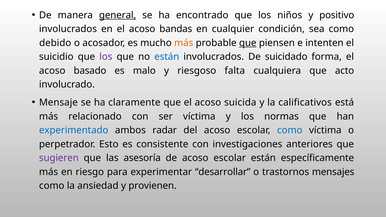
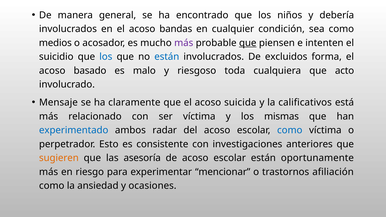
general underline: present -> none (118, 15)
positivo: positivo -> debería (337, 15)
debido: debido -> medios (55, 43)
más colour: orange -> purple (184, 43)
los colour: purple -> blue (106, 57)
suicidado: suicidado -> excluidos (286, 57)
falta: falta -> toda (235, 71)
normas: normas -> mismas (282, 116)
sugieren colour: purple -> orange (59, 158)
específicamente: específicamente -> oportunamente (317, 158)
desarrollar: desarrollar -> mencionar (223, 172)
mensajes: mensajes -> afiliación (333, 172)
provienen: provienen -> ocasiones (152, 186)
